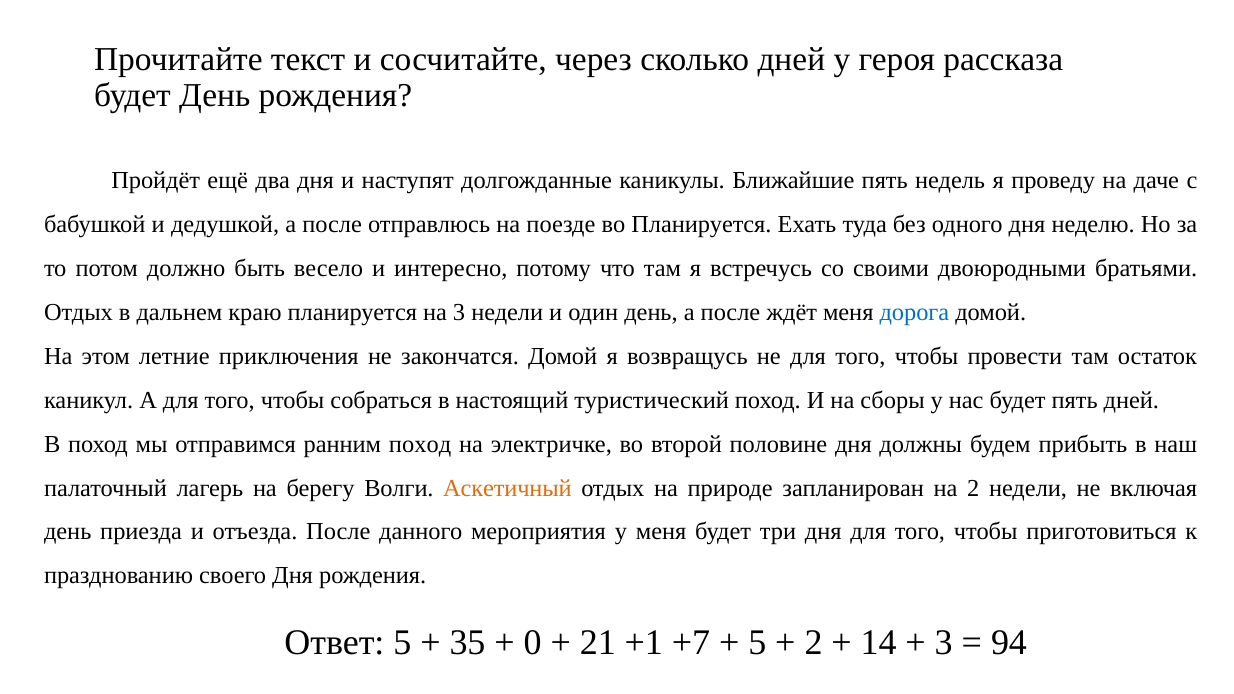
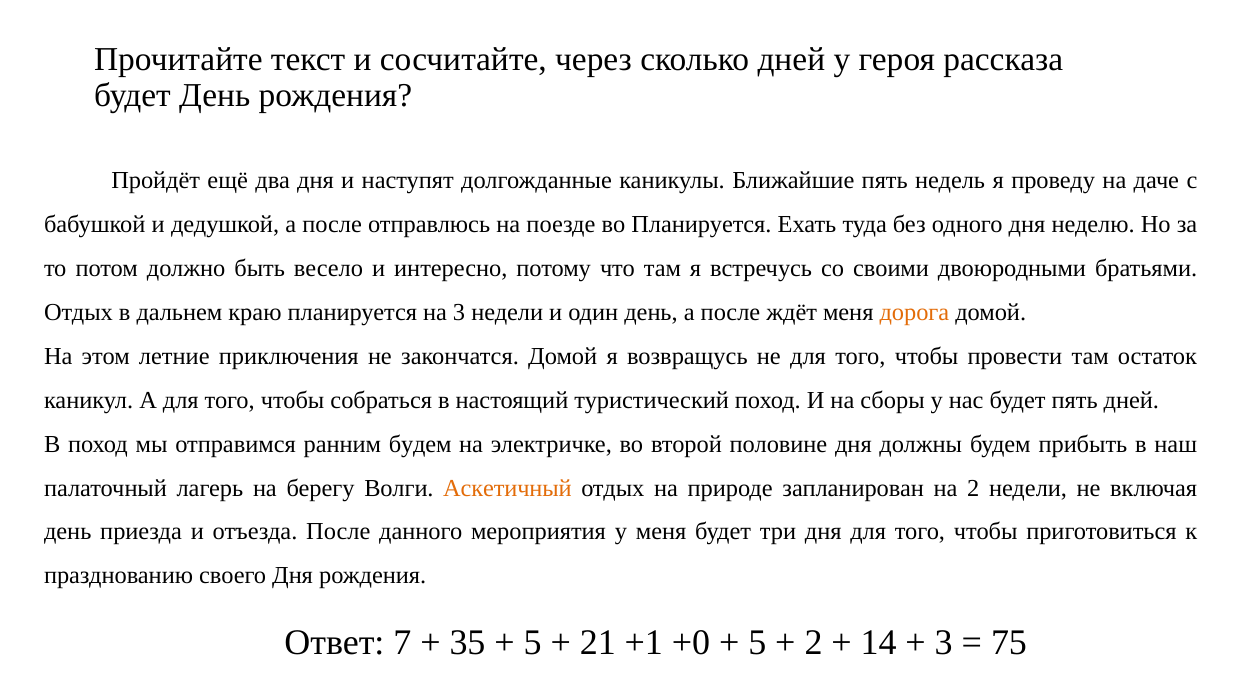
дорога colour: blue -> orange (914, 312)
ранним поход: поход -> будем (420, 444)
Ответ 5: 5 -> 7 (402, 643)
0: 0 -> 5 (533, 643)
+7: +7 -> +0 (691, 643)
94: 94 -> 75 (1009, 643)
